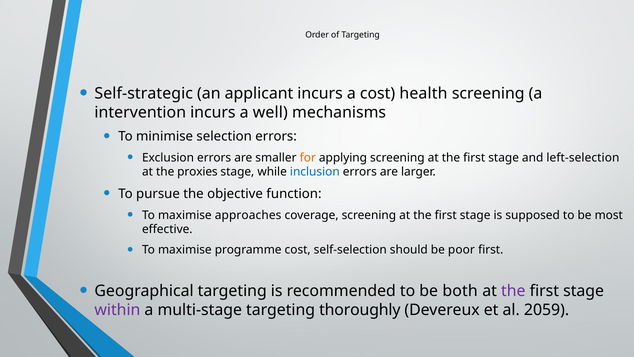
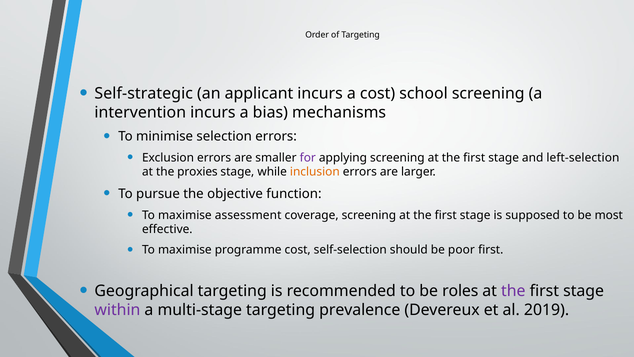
health: health -> school (424, 93)
well: well -> bias (270, 112)
for colour: orange -> purple (308, 158)
inclusion colour: blue -> orange (315, 172)
approaches: approaches -> assessment (248, 215)
both: both -> roles (460, 290)
thoroughly: thoroughly -> prevalence (360, 310)
2059: 2059 -> 2019 (547, 310)
